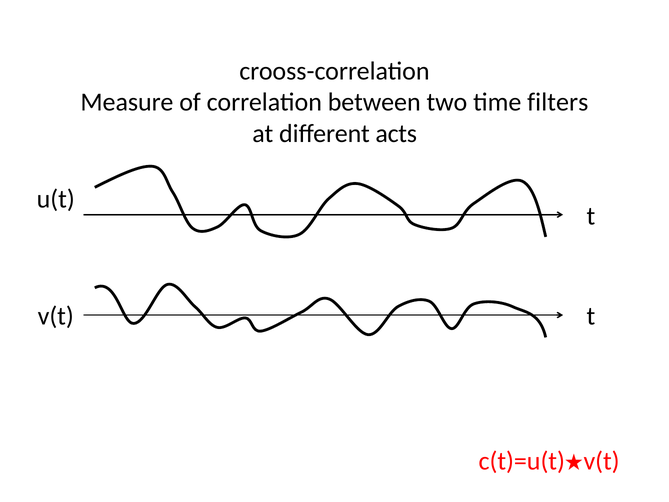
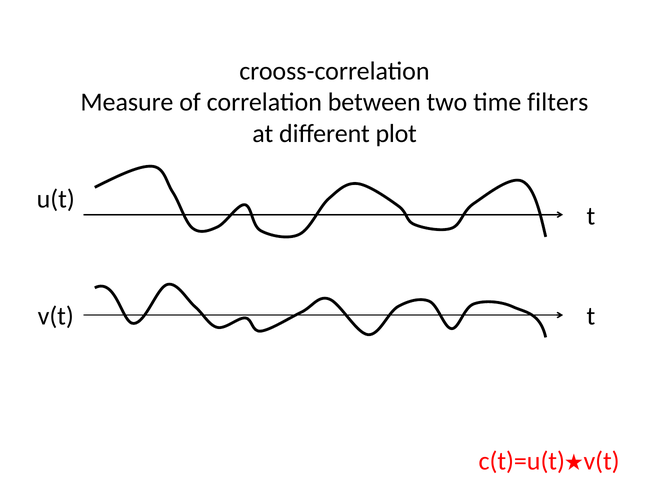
acts: acts -> plot (396, 133)
